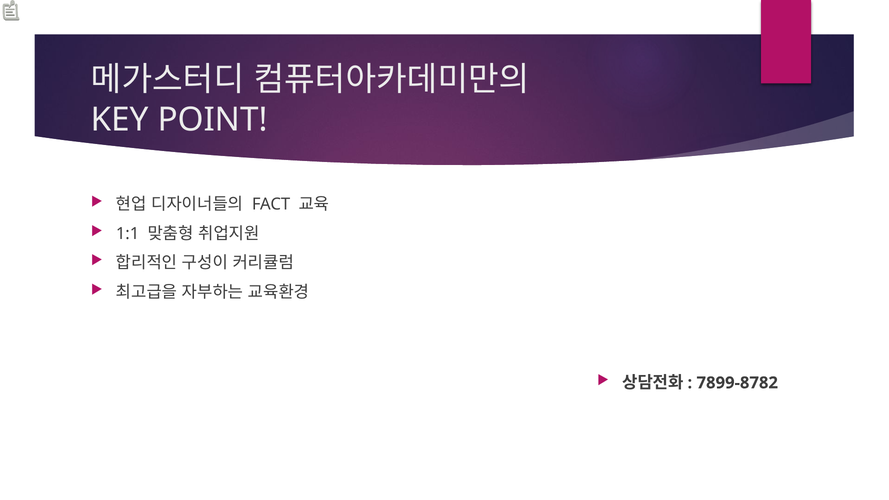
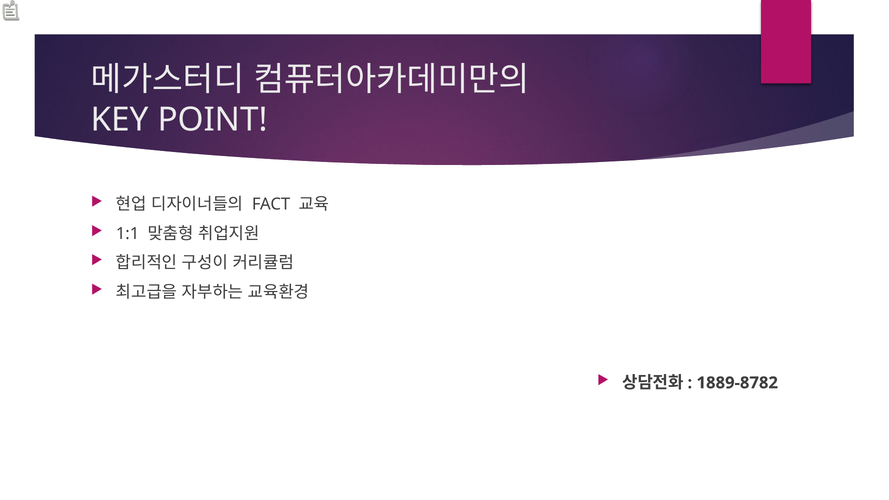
7899-8782: 7899-8782 -> 1889-8782 (737, 383)
